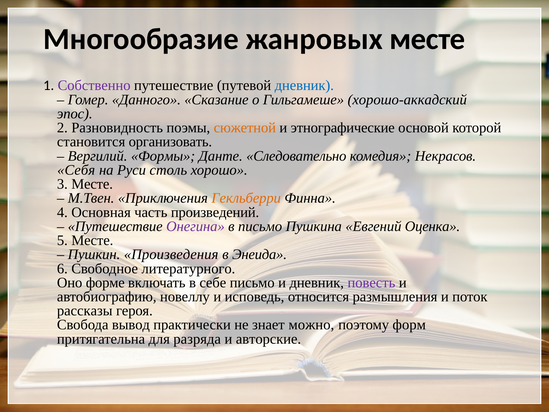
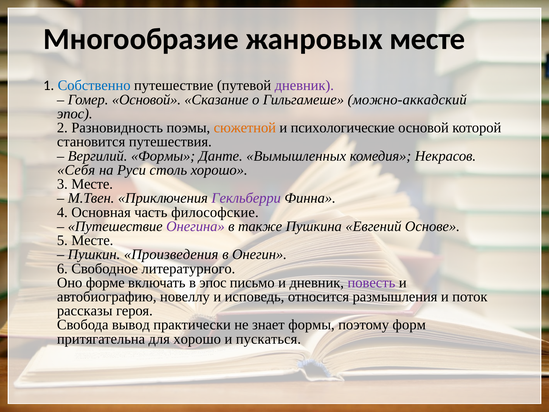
Собственно colour: purple -> blue (94, 85)
дневник colour: blue -> purple (304, 85)
Гомер Данного: Данного -> Основой (146, 100)
хорошо-аккадский: хорошо-аккадский -> можно-аккадский (407, 100)
этнографические: этнографические -> психологические (343, 128)
организовать: организовать -> путешествия (170, 142)
Следовательно: Следовательно -> Вымышленных (296, 156)
Гекльберри colour: orange -> purple (246, 198)
произведений: произведений -> философские (215, 212)
в письмо: письмо -> также (260, 226)
Оценка: Оценка -> Основе (432, 226)
Энеида: Энеида -> Онегин (259, 254)
в себе: себе -> эпос (213, 282)
знает можно: можно -> формы (311, 325)
для разряда: разряда -> хорошо (197, 339)
авторские: авторские -> пускаться (268, 339)
